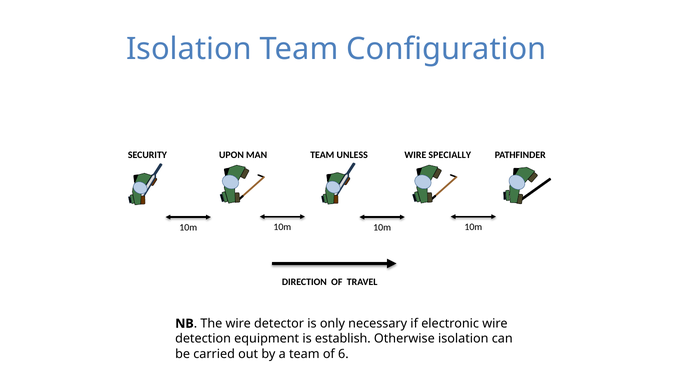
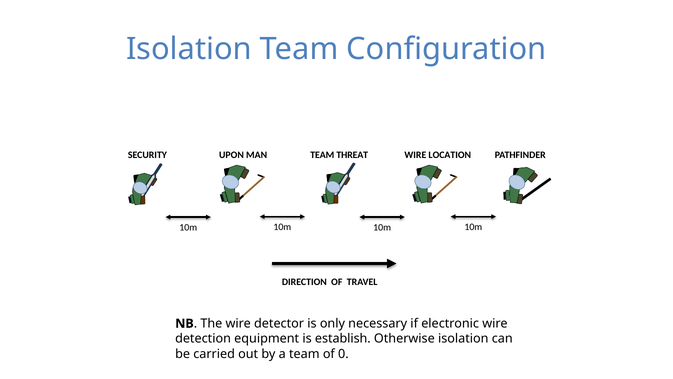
UNLESS: UNLESS -> THREAT (352, 155)
SPECIALLY: SPECIALLY -> LOCATION (450, 155)
6: 6 -> 0 (343, 353)
